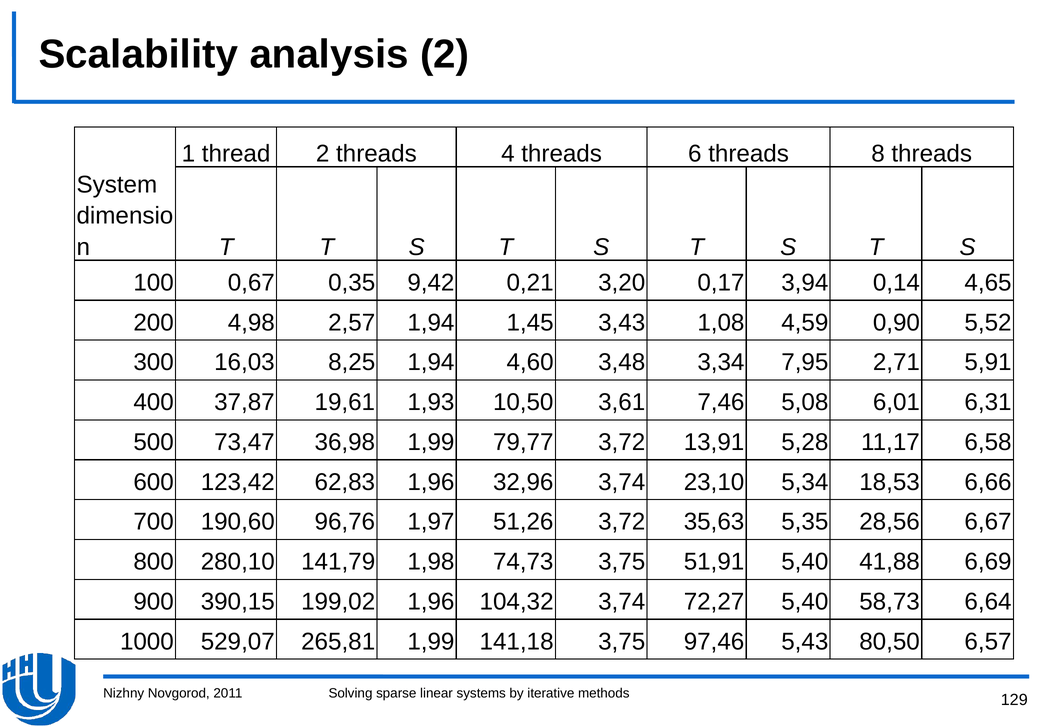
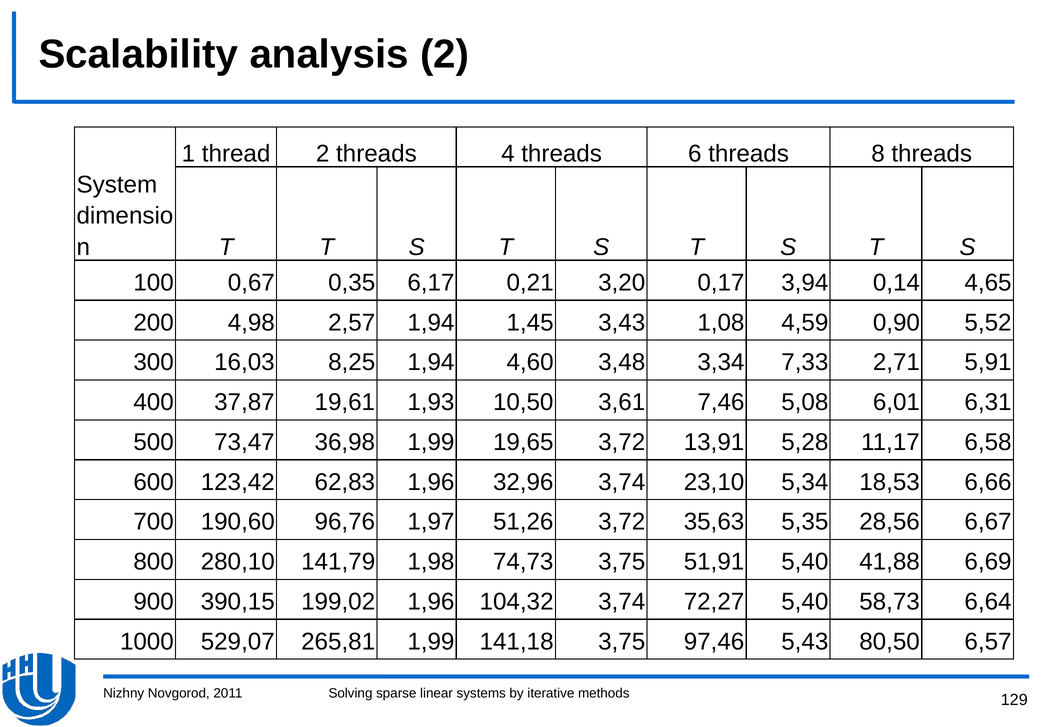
9,42: 9,42 -> 6,17 (431, 283)
7,95: 7,95 -> 7,33 (805, 362)
79,77: 79,77 -> 19,65 (523, 442)
